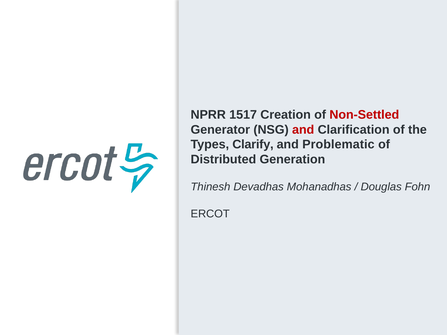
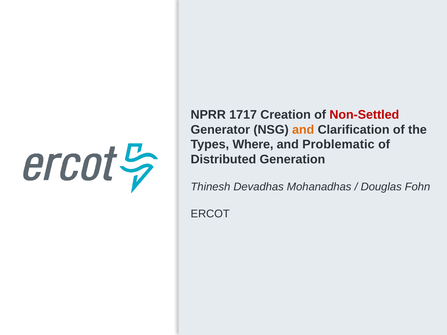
1517: 1517 -> 1717 (243, 115)
and colour: red -> orange (303, 130)
Clarify: Clarify -> Where (253, 145)
